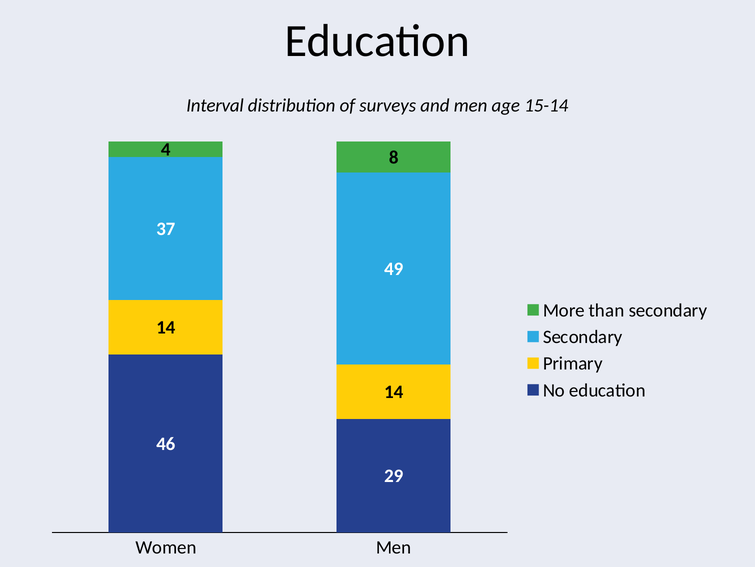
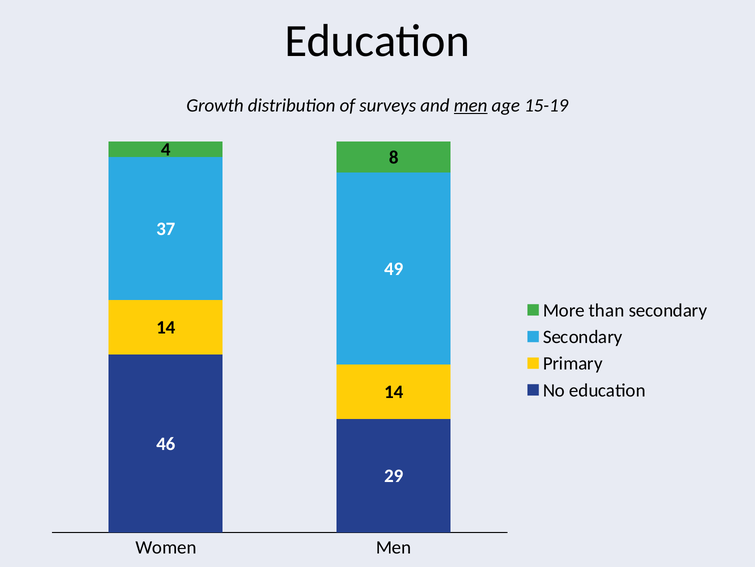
Interval: Interval -> Growth (215, 105)
men underline: none -> present (471, 105)
15-14: 15-14 -> 15-19 (546, 105)
